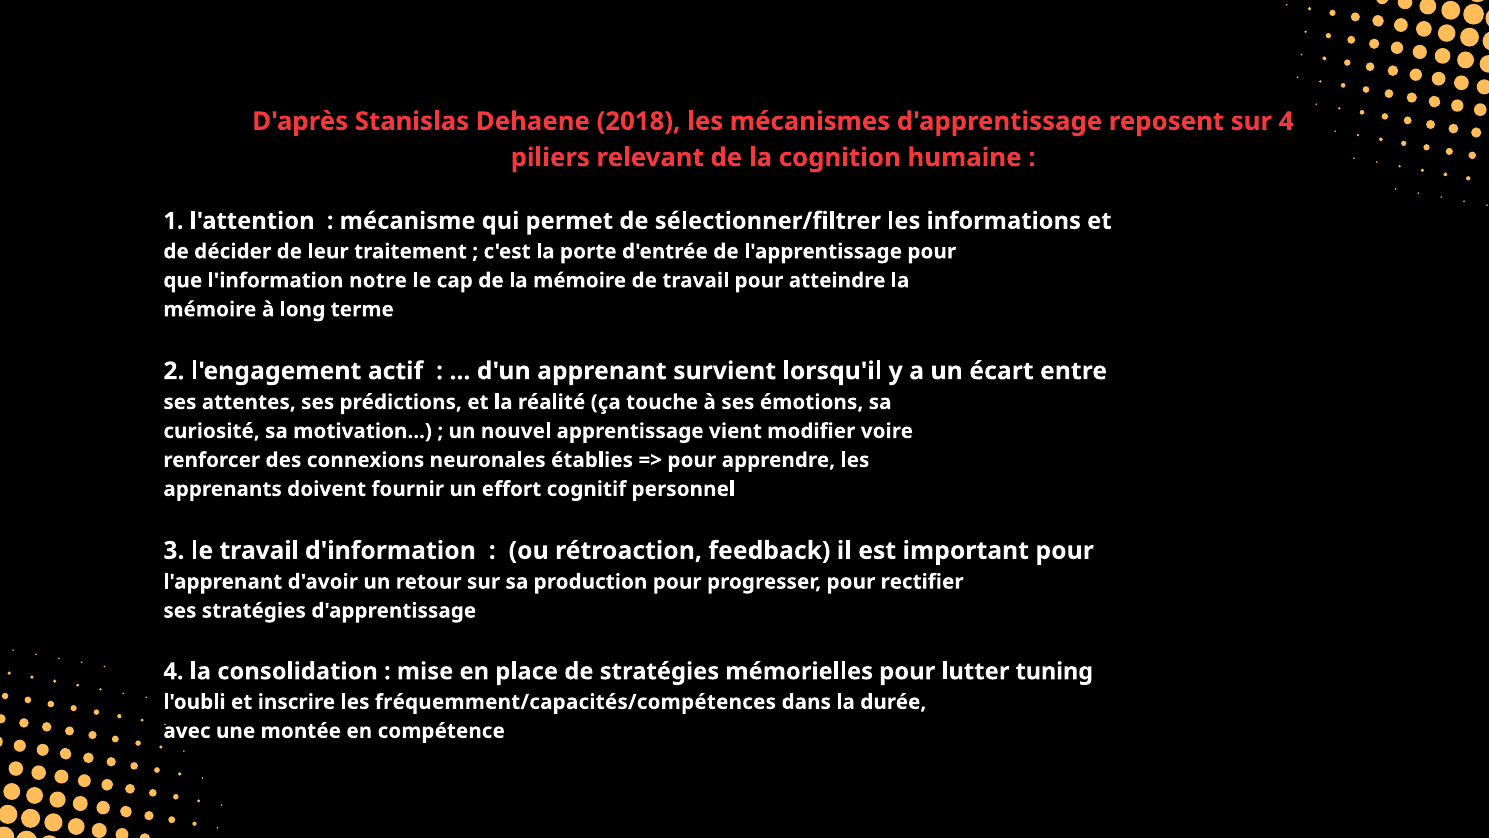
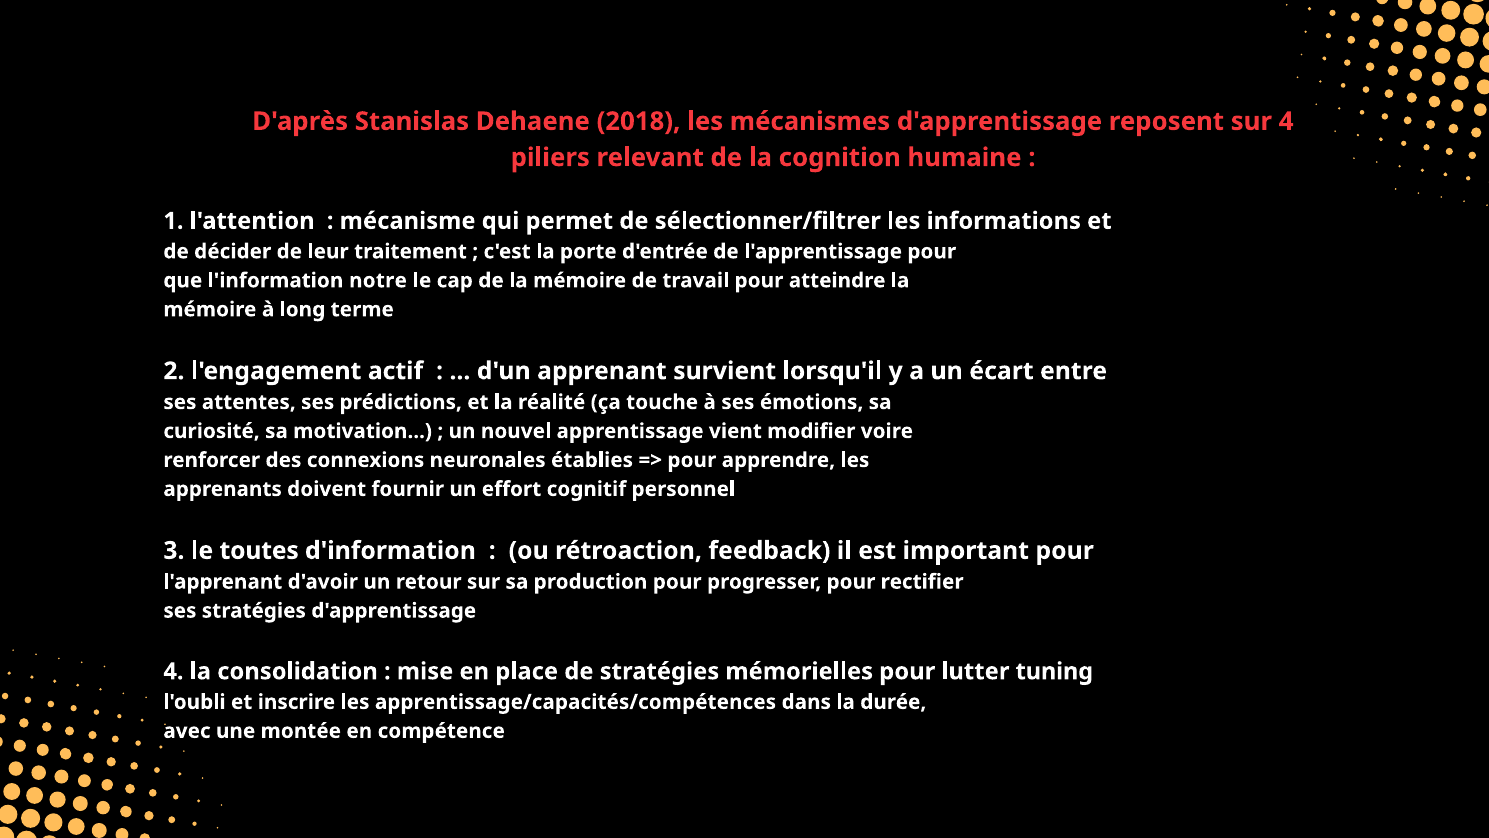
le travail: travail -> toutes (259, 550)
fréquemment/capacités/compétences: fréquemment/capacités/compétences -> apprentissage/capacités/compétences (575, 702)
